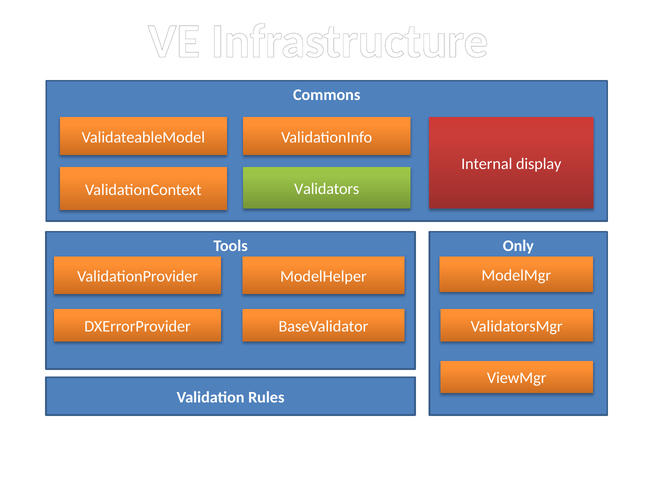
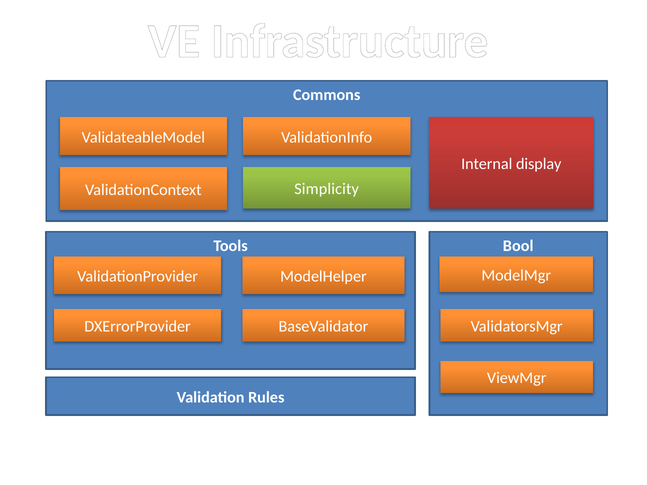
Validators: Validators -> Simplicity (327, 189)
Only: Only -> Bool (518, 246)
